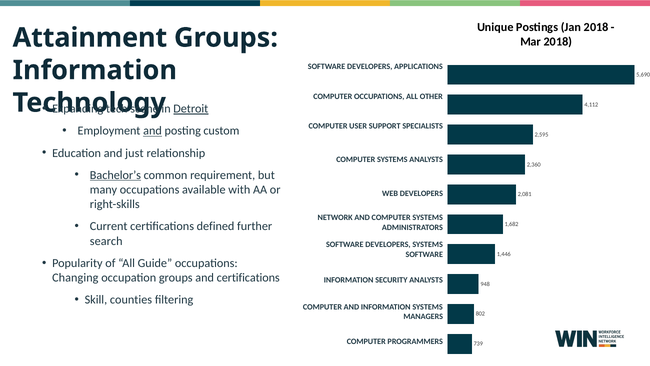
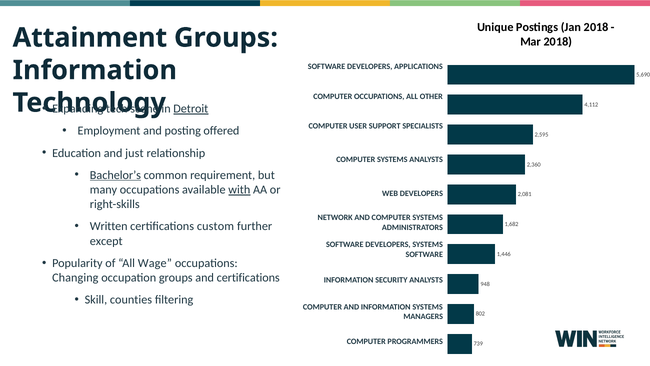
and underline: present -> none (153, 131)
custom: custom -> offered (221, 131)
with underline: none -> present (239, 190)
Current: Current -> Written (109, 226)
defined: defined -> custom (215, 226)
search: search -> except (106, 241)
Guide: Guide -> Wage (155, 263)
